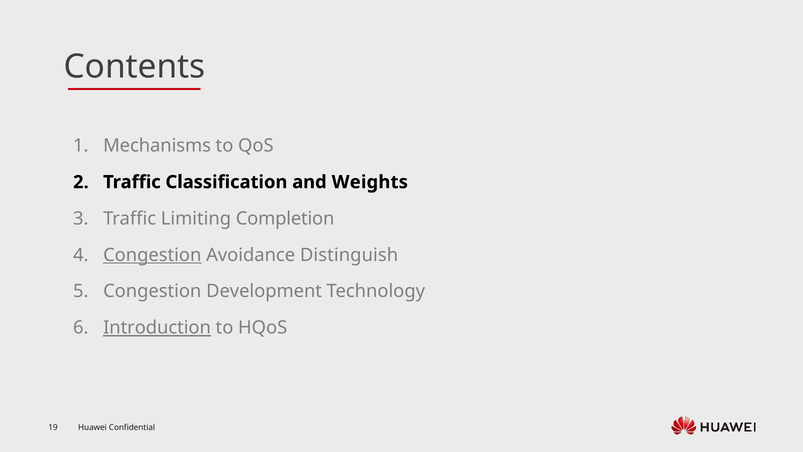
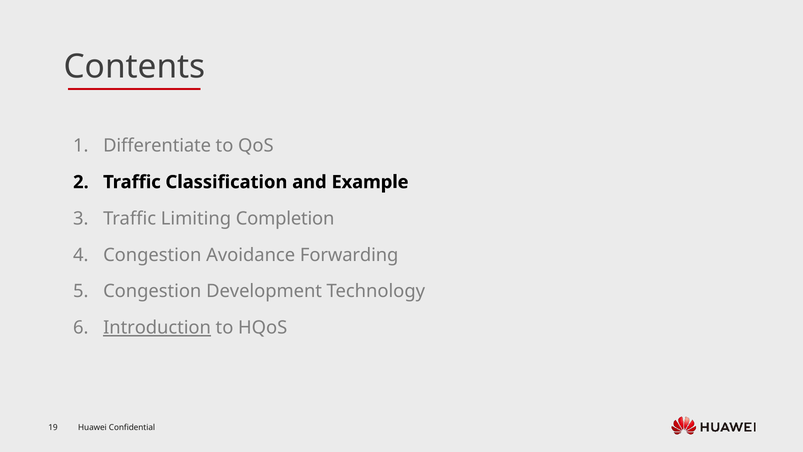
Mechanisms: Mechanisms -> Differentiate (157, 146)
Weights: Weights -> Example (370, 182)
Congestion underline: present -> none (152, 255)
Distinguish: Distinguish -> Forwarding (349, 255)
